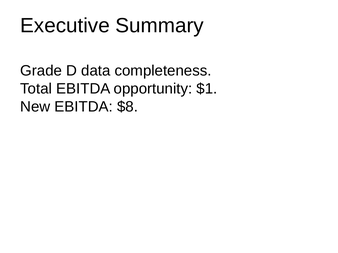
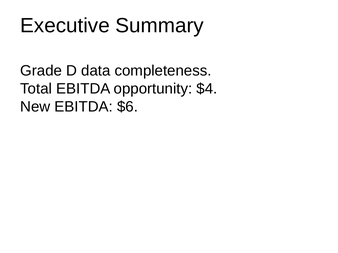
$1: $1 -> $4 (207, 89)
$8: $8 -> $6 (128, 107)
